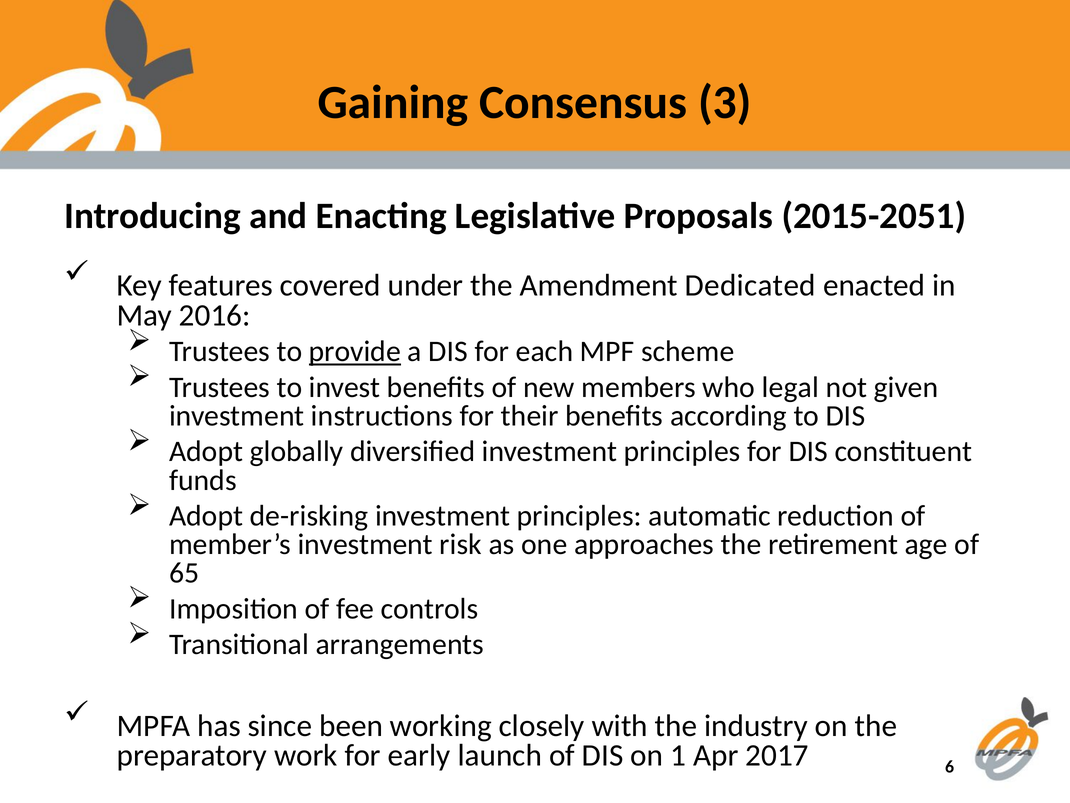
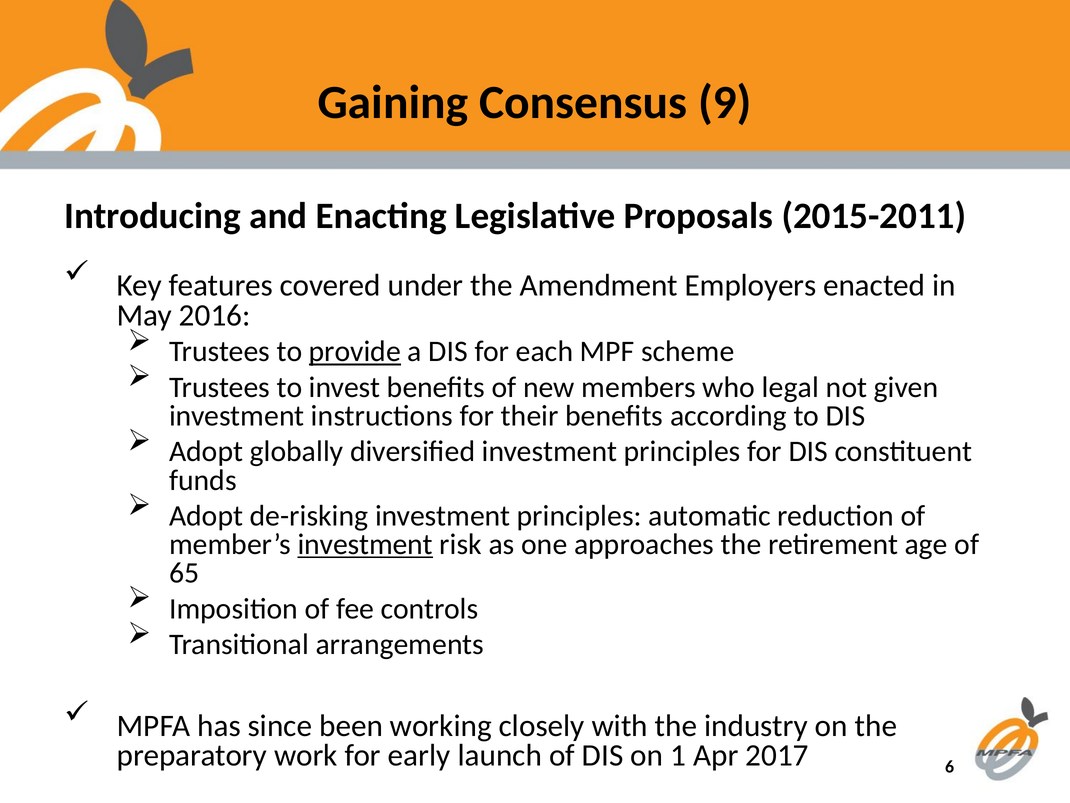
3: 3 -> 9 (725, 102)
2015-2051: 2015-2051 -> 2015-2011 (874, 216)
Dedicated: Dedicated -> Employers (751, 285)
investment underline: none -> present (365, 544)
